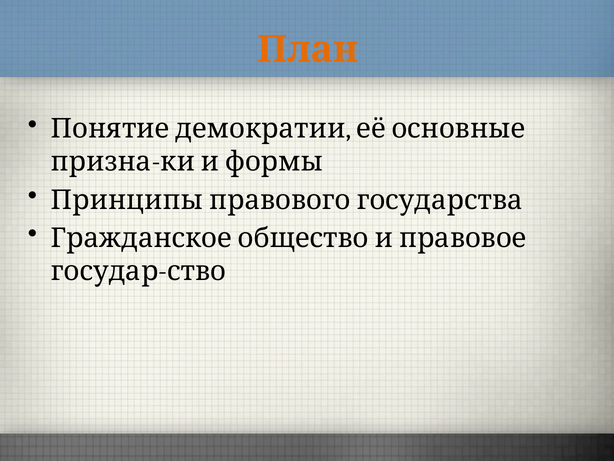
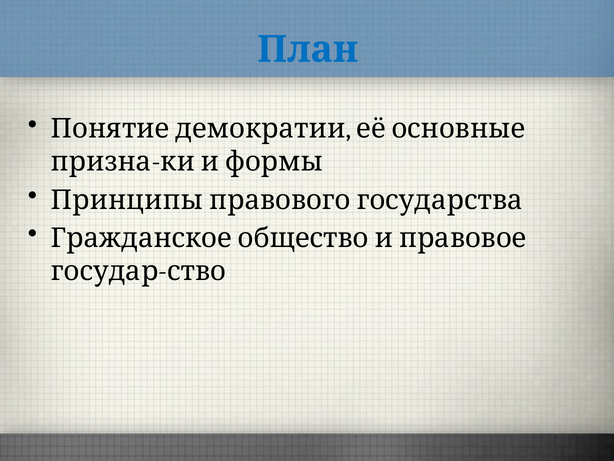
План colour: orange -> blue (308, 49)
